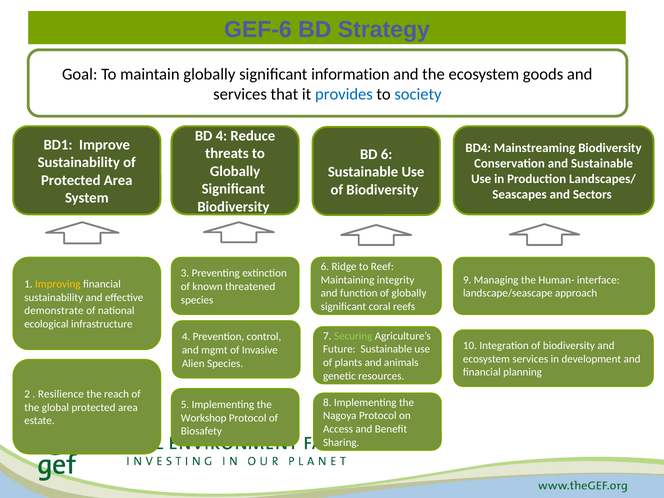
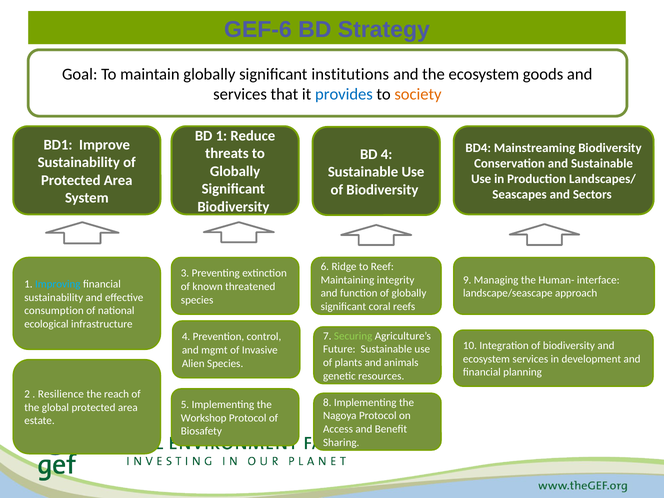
information: information -> institutions (350, 74)
society colour: blue -> orange (418, 94)
BD 4: 4 -> 1 (221, 136)
BD 6: 6 -> 4 (387, 154)
Improving colour: yellow -> light blue (58, 284)
demonstrate: demonstrate -> consumption (54, 311)
